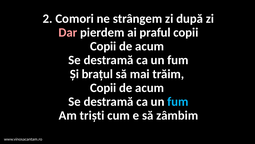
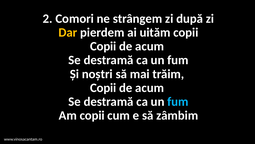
Dar colour: pink -> yellow (68, 32)
praful: praful -> uităm (155, 32)
brațul: brațul -> noștri (97, 74)
Am triști: triști -> copii (92, 115)
